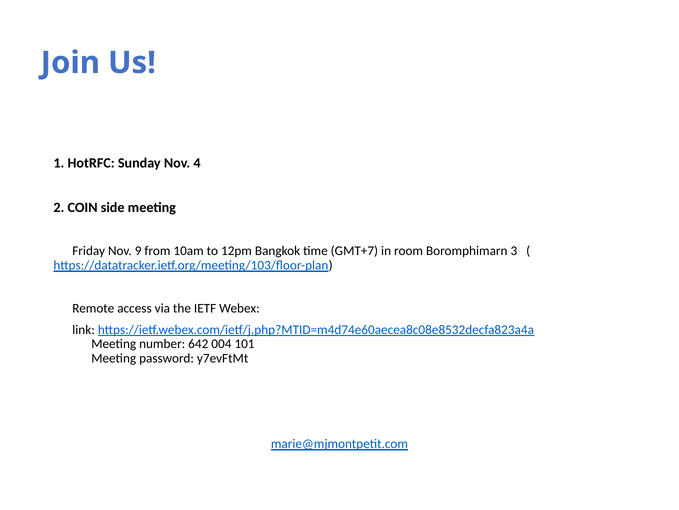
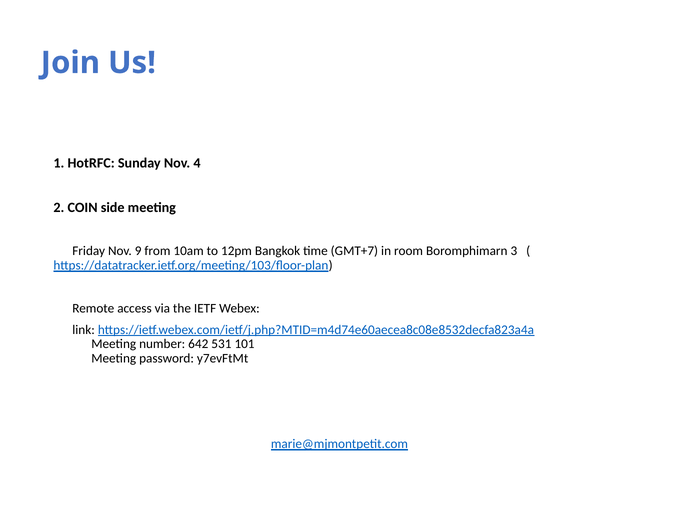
004: 004 -> 531 (221, 344)
